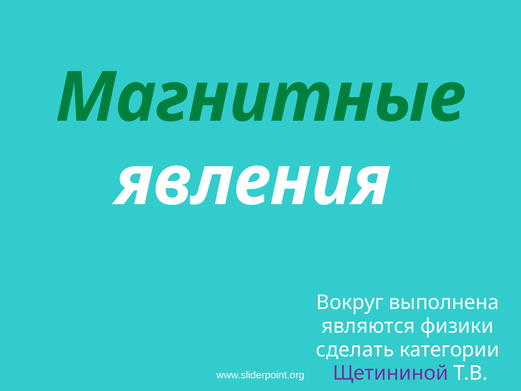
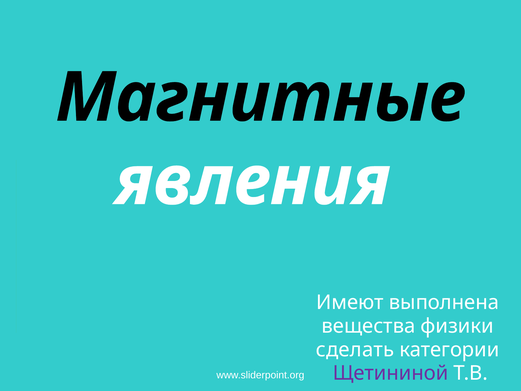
Магнитные colour: green -> black (261, 98)
Вокруг: Вокруг -> Имеют (350, 302)
являются: являются -> вещества (368, 326)
